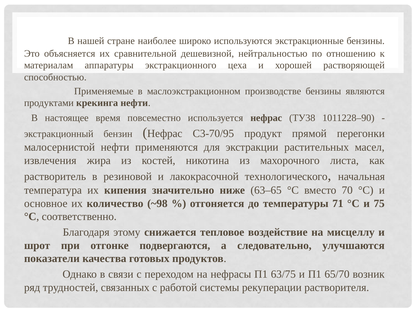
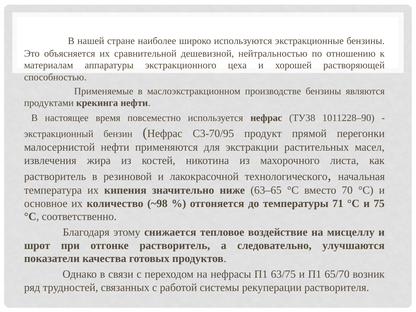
отгонке подвергаются: подвергаются -> растворитель (175, 245)
